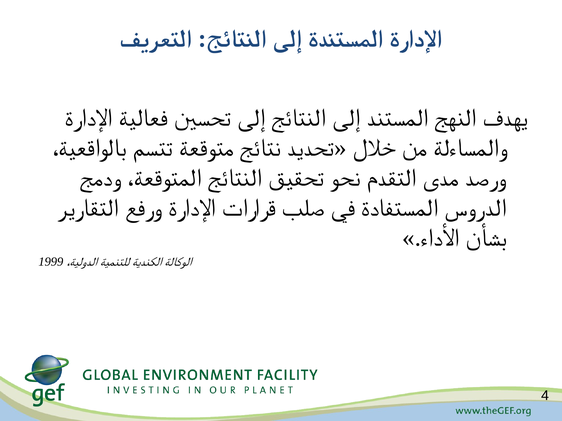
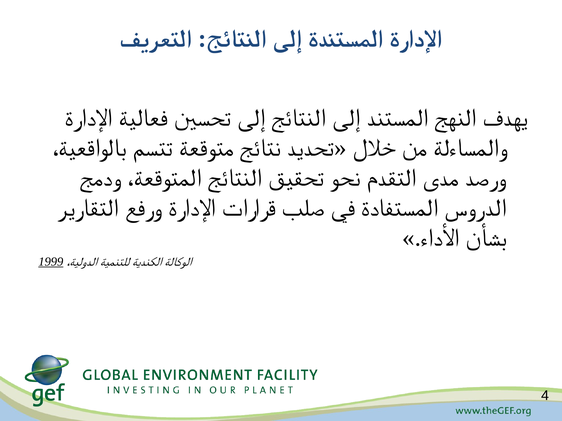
1999 underline: none -> present (51, 262)
